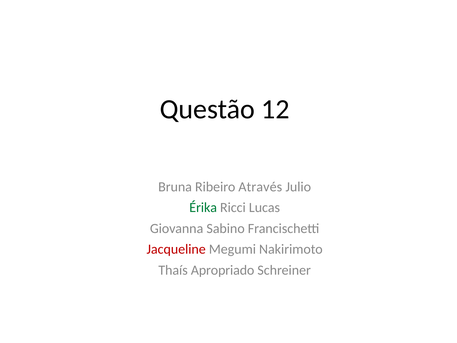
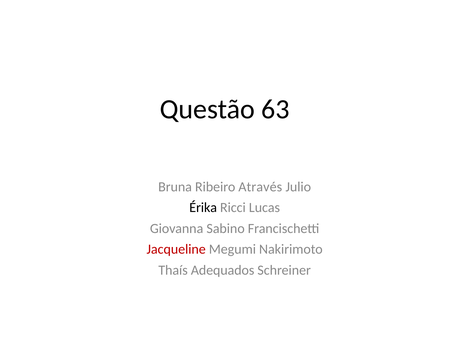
12: 12 -> 63 (275, 109)
Érika colour: green -> black (203, 207)
Apropriado: Apropriado -> Adequados (223, 270)
